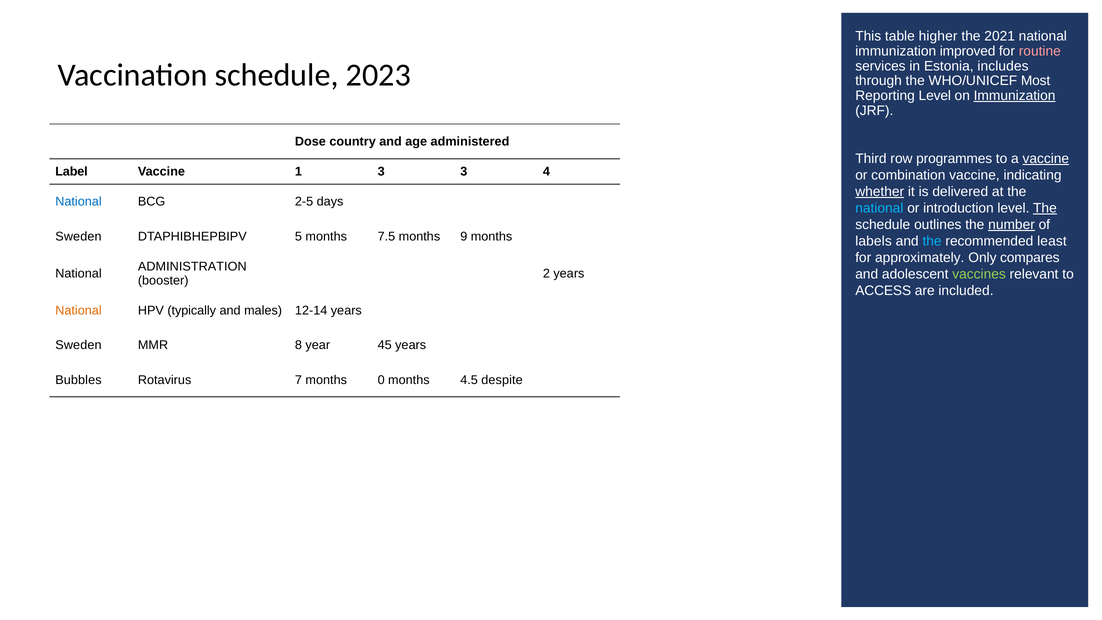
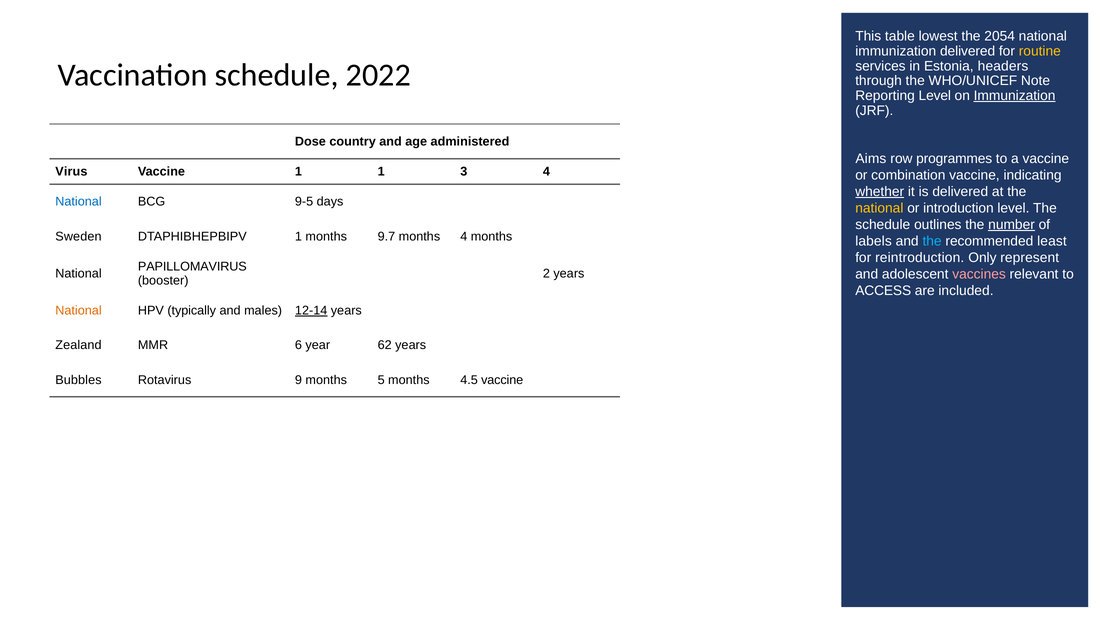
higher: higher -> lowest (938, 36)
2021: 2021 -> 2054 (1000, 36)
immunization improved: improved -> delivered (968, 51)
routine colour: pink -> yellow (1040, 51)
includes: includes -> headers (1003, 66)
2023: 2023 -> 2022 (378, 75)
Most: Most -> Note (1036, 81)
Third: Third -> Aims (871, 158)
vaccine underline: present -> none (1046, 158)
Label: Label -> Virus (71, 172)
1 3: 3 -> 1 (381, 172)
2-5: 2-5 -> 9-5 (304, 202)
national colour: light blue -> yellow (879, 208)
The underline: present -> none (1045, 208)
DTAPHIBHEPBIPV 5: 5 -> 1 (299, 236)
7.5: 7.5 -> 9.7 (386, 236)
months 9: 9 -> 4 (464, 236)
approximately: approximately -> reintroduction (920, 258)
compares: compares -> represent (1030, 258)
ADMINISTRATION: ADMINISTRATION -> PAPILLOMAVIRUS (192, 266)
vaccines colour: light green -> pink (979, 274)
12-14 underline: none -> present (311, 311)
Sweden: Sweden -> Zealand (78, 345)
8: 8 -> 6 (299, 345)
45: 45 -> 62 (385, 345)
7: 7 -> 9 (299, 380)
0: 0 -> 5 (381, 380)
4.5 despite: despite -> vaccine (502, 380)
